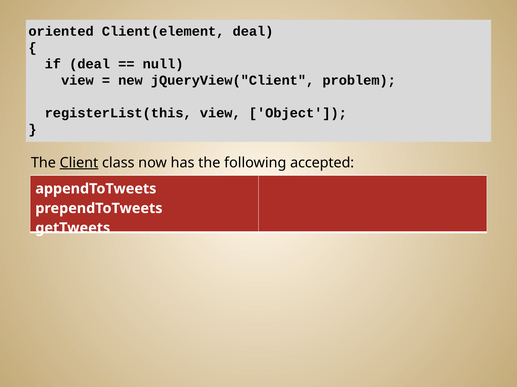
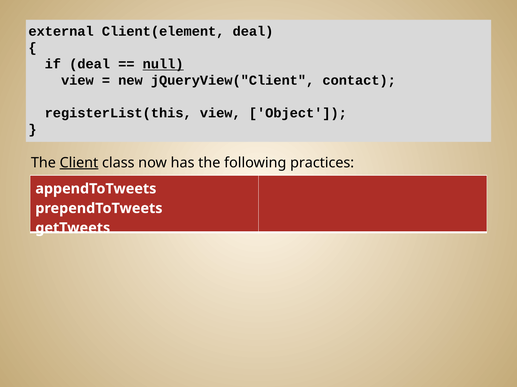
oriented: oriented -> external (61, 32)
null underline: none -> present (163, 64)
problem: problem -> contact (359, 81)
accepted: accepted -> practices (322, 163)
